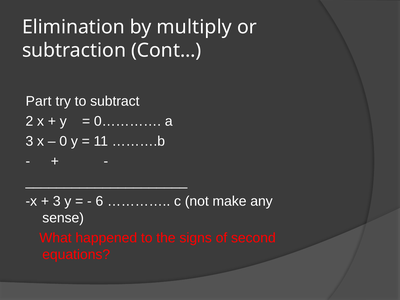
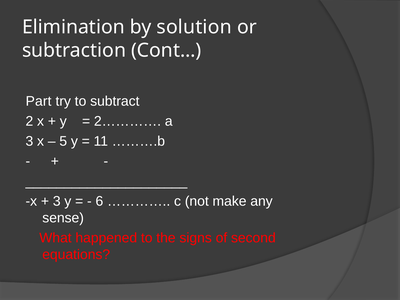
multiply: multiply -> solution (194, 27)
0…………: 0………… -> 2………… (128, 121)
0: 0 -> 5 (63, 141)
